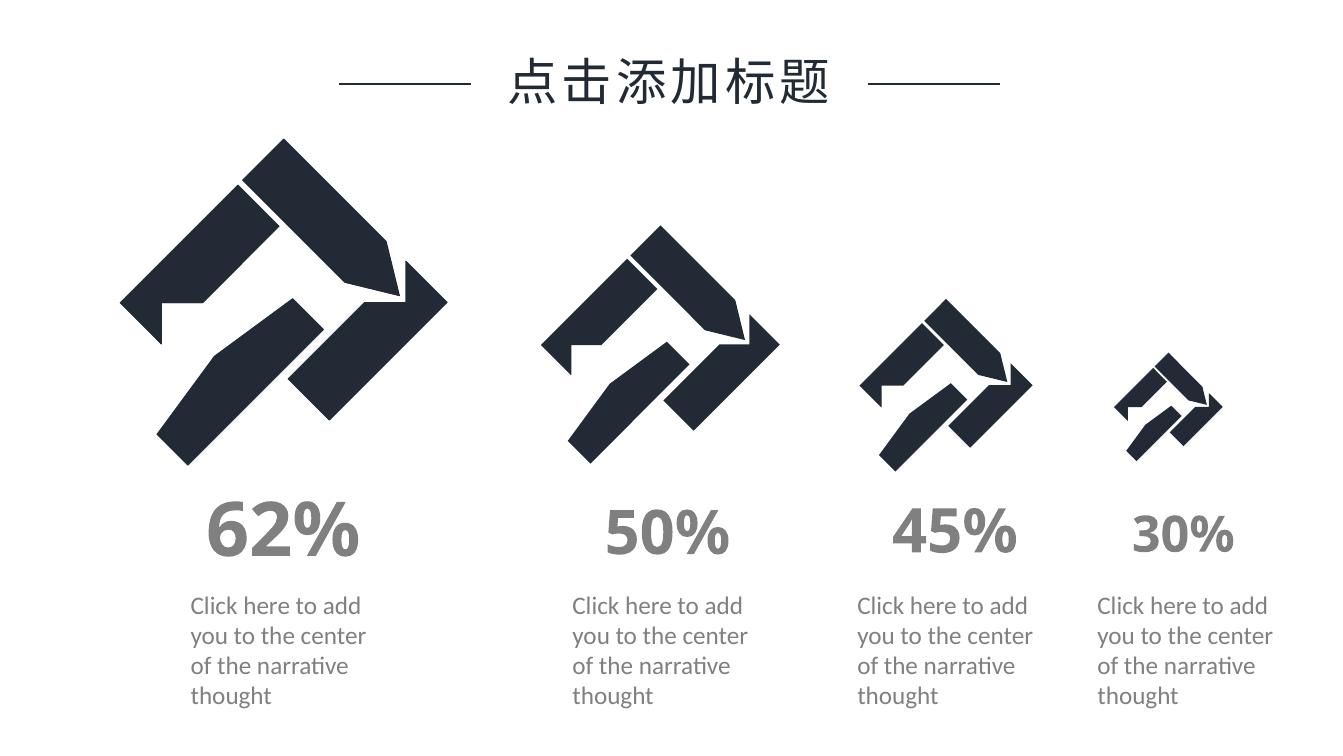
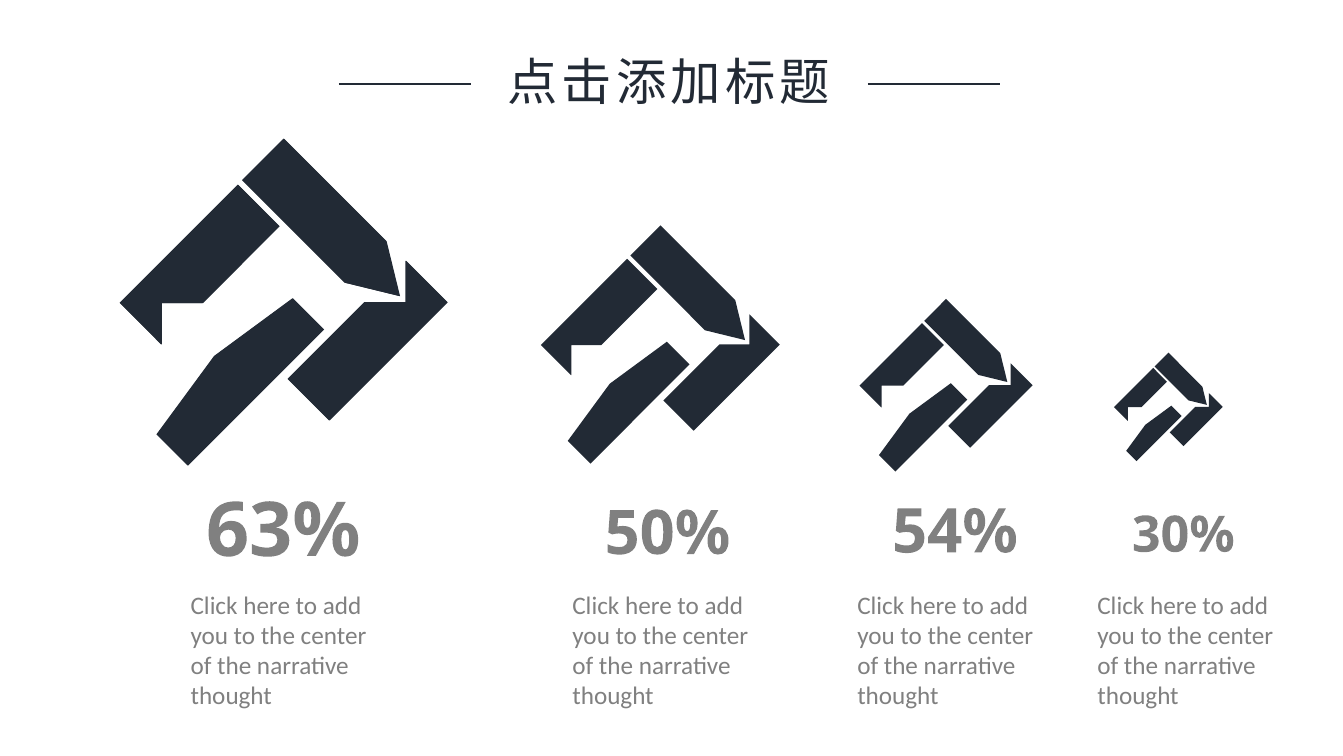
62%: 62% -> 63% (283, 531)
45%: 45% -> 54% (955, 532)
